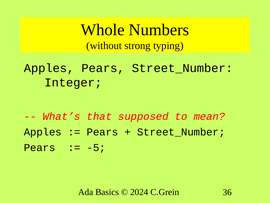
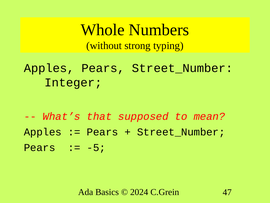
36: 36 -> 47 (227, 192)
